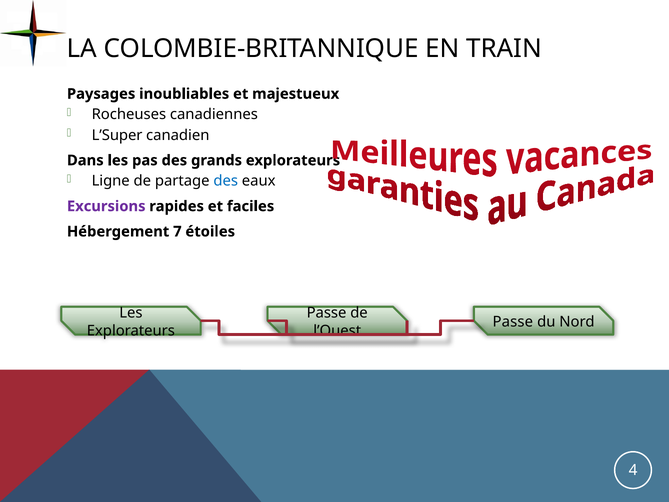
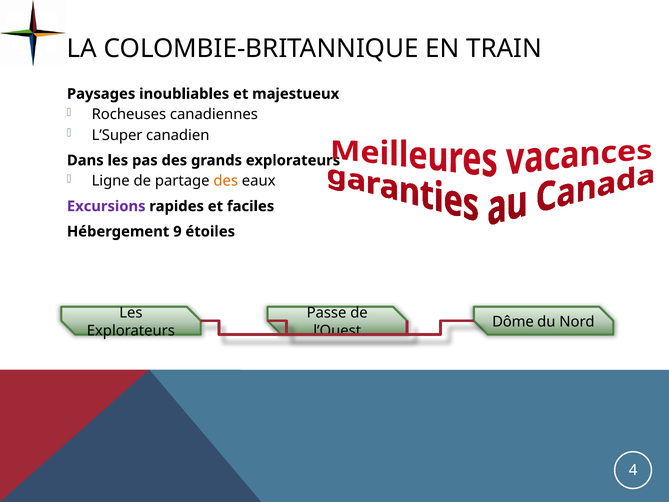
des colour: blue -> orange (226, 181)
7: 7 -> 9 (177, 231)
Passe: Passe -> Dôme (513, 322)
